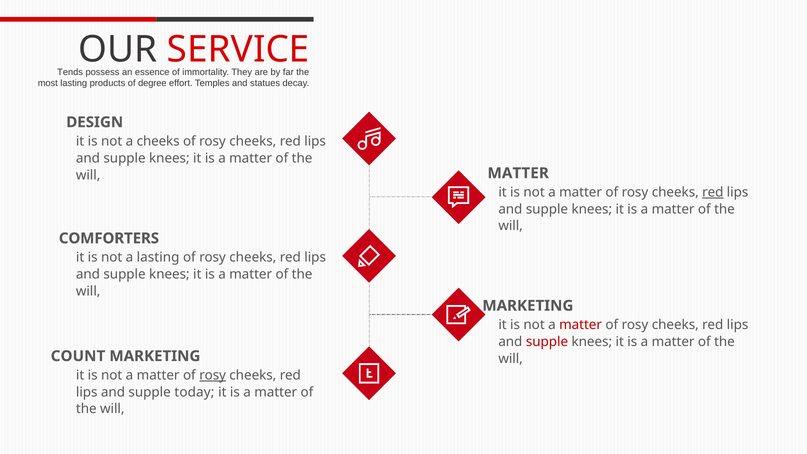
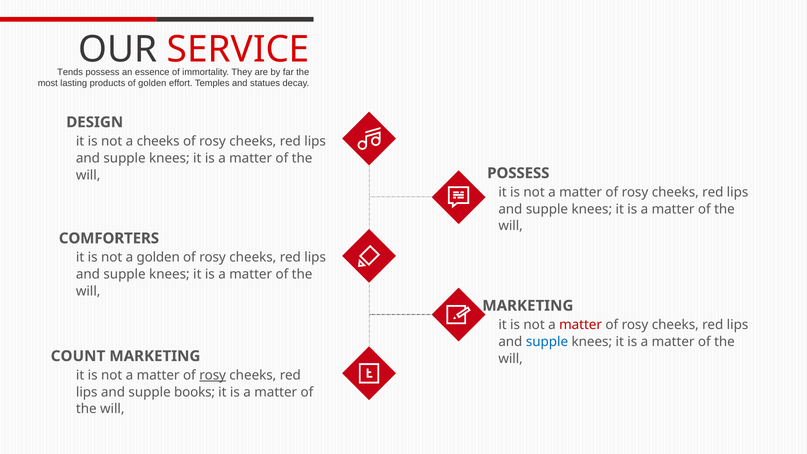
of degree: degree -> golden (152, 83)
MATTER: MATTER -> POSSESS (518, 173)
red underline: present -> none (713, 192)
a lasting: lasting -> golden (158, 258)
supple colour: red -> blue (547, 342)
today: today -> books (195, 392)
